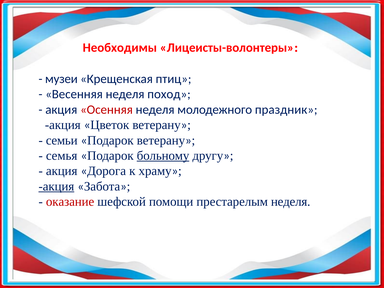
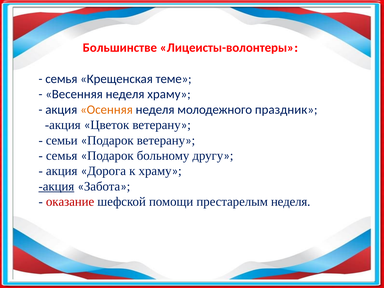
Необходимы: Необходимы -> Большинстве (120, 48)
музеи: музеи -> семья (61, 79)
птиц: птиц -> теме (174, 79)
неделя поход: поход -> храму (169, 94)
Осенняя colour: red -> orange (106, 110)
больному underline: present -> none (163, 156)
